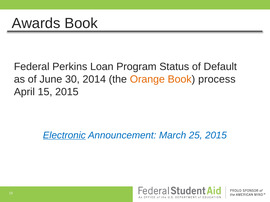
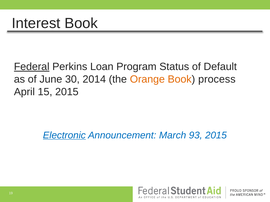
Awards: Awards -> Interest (36, 23)
Federal underline: none -> present (32, 67)
25: 25 -> 93 (196, 136)
